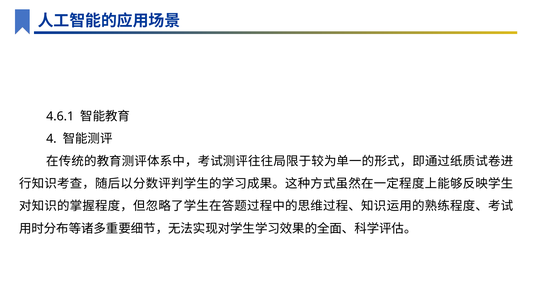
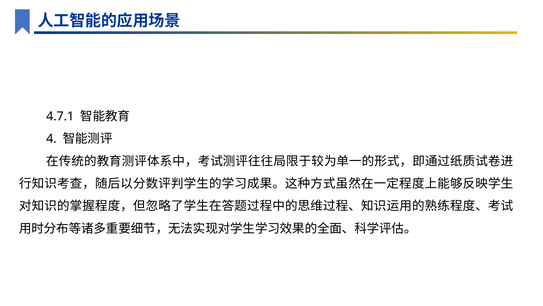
4.6.1: 4.6.1 -> 4.7.1 (60, 116)
